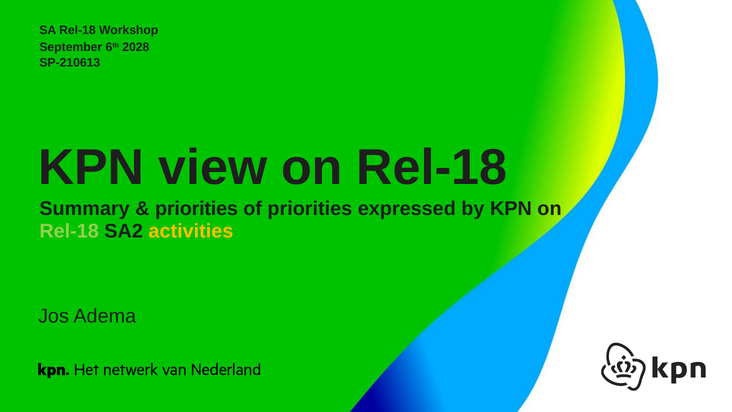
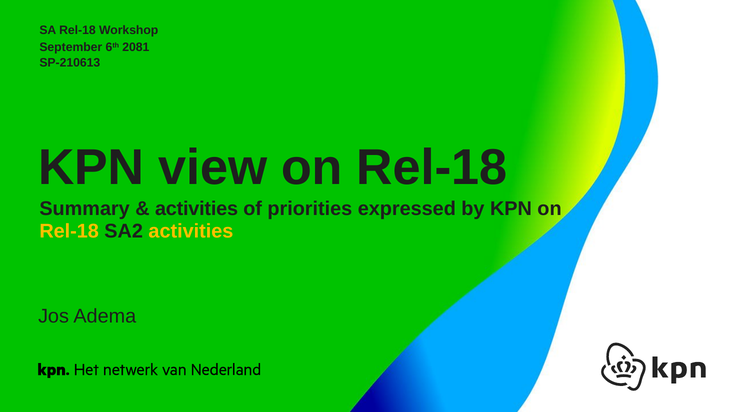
2028: 2028 -> 2081 (136, 47)
priorities: priorities -> activities (197, 208)
Rel-18 colour: light green -> yellow (69, 231)
